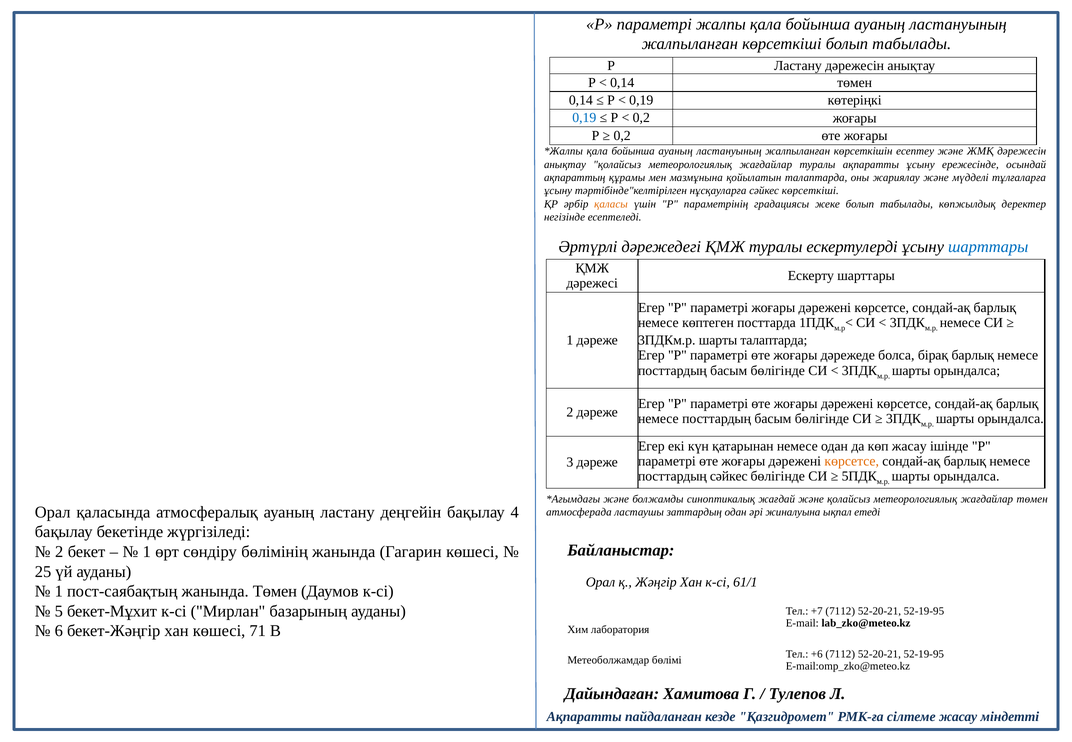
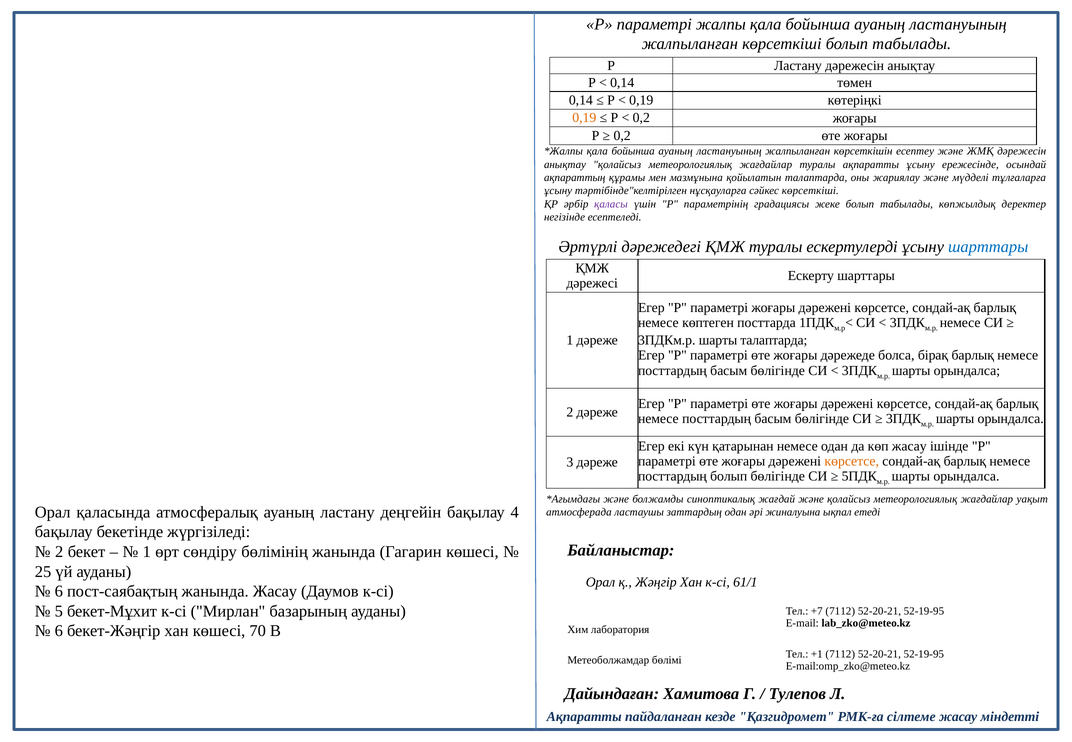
0,19 colour: blue -> orange (584, 118)
қаласы colour: orange -> purple (611, 204)
посттардың сәйкес: сәйкес -> болып (729, 476)
жағдайлар төмен: төмен -> уақыт (1032, 499)
1: 1 -> 6 (59, 591)
жанында Төмен: Төмен -> Жасау (275, 591)
71: 71 -> 70 (258, 631)
+6: +6 -> +1 (817, 654)
